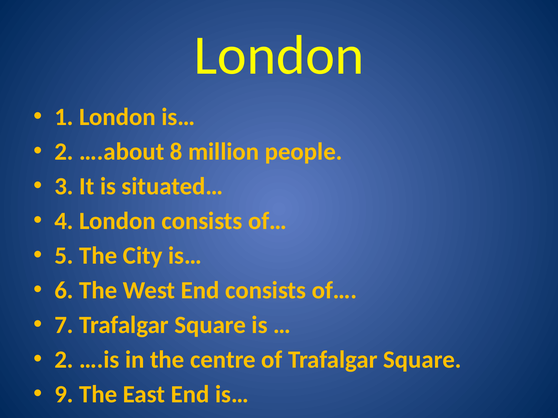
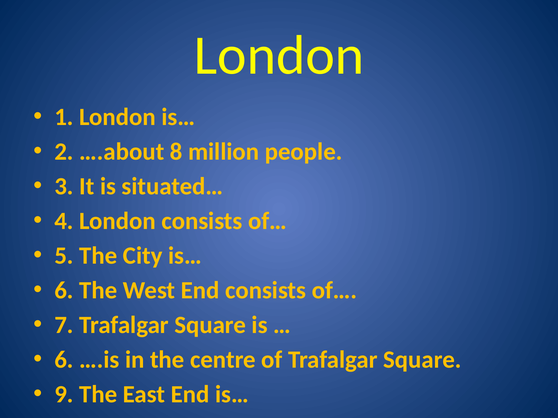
2: 2 -> 6 (64, 360)
